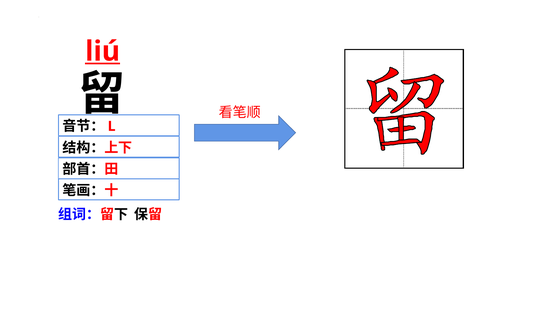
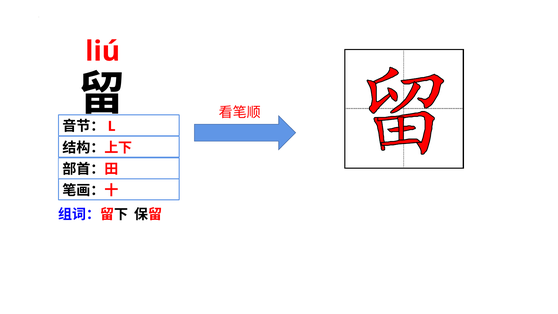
liú underline: present -> none (103, 51)
